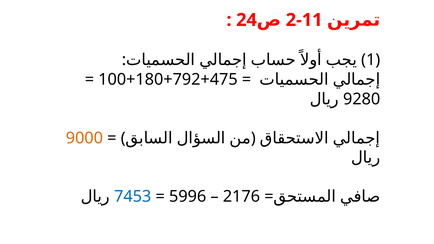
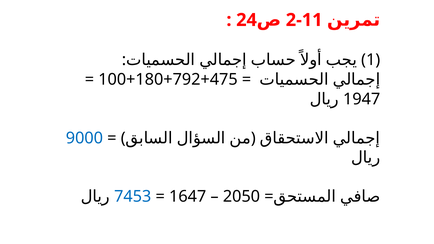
9280: 9280 -> 1947 (362, 99)
9000 colour: orange -> blue (84, 138)
5996: 5996 -> 1647 (188, 197)
2176: 2176 -> 2050 (241, 197)
